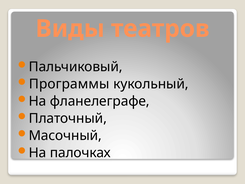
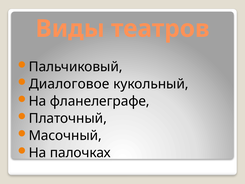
Программы: Программы -> Диалоговое (69, 84)
